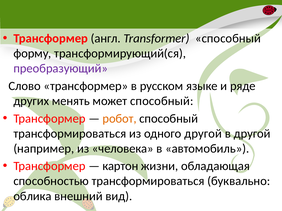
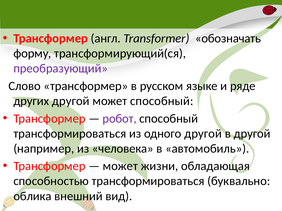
Transformer способный: способный -> обозначать (228, 38)
других менять: менять -> другой (71, 101)
робот colour: orange -> purple (120, 119)
картон: картон -> может (120, 166)
